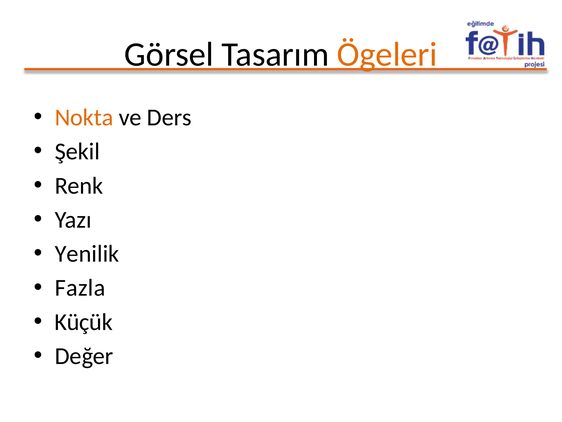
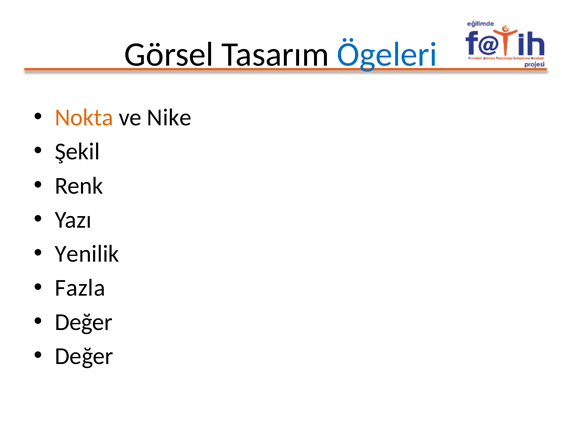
Ögeleri colour: orange -> blue (387, 54)
Ders: Ders -> Nike (169, 117)
Küçük: Küçük -> Değer (84, 322)
